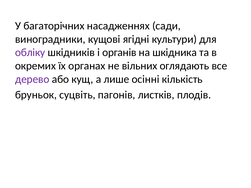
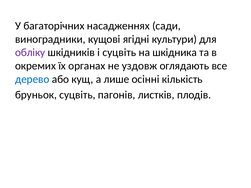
і органів: органів -> суцвіть (119, 53)
вільних: вільних -> уздовж (140, 66)
дерево colour: purple -> blue (32, 79)
